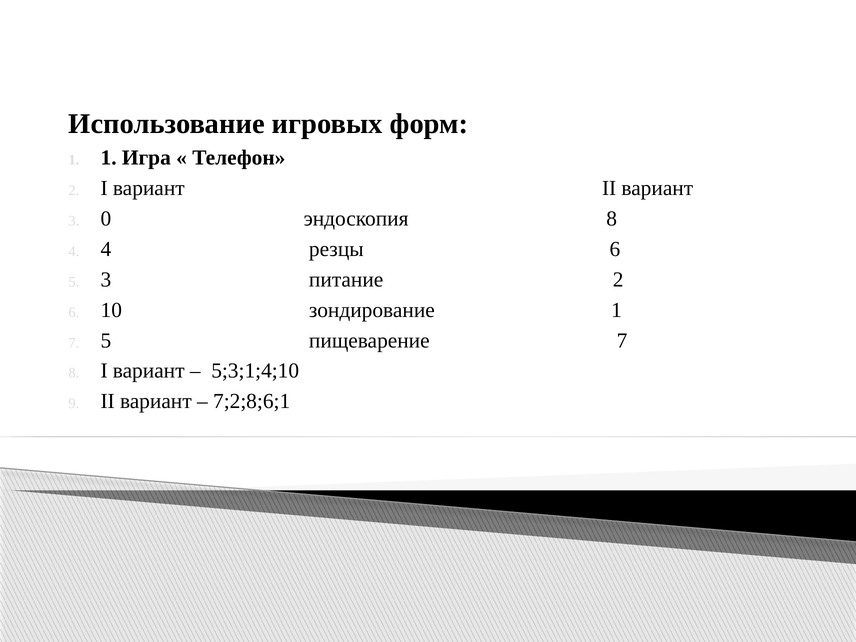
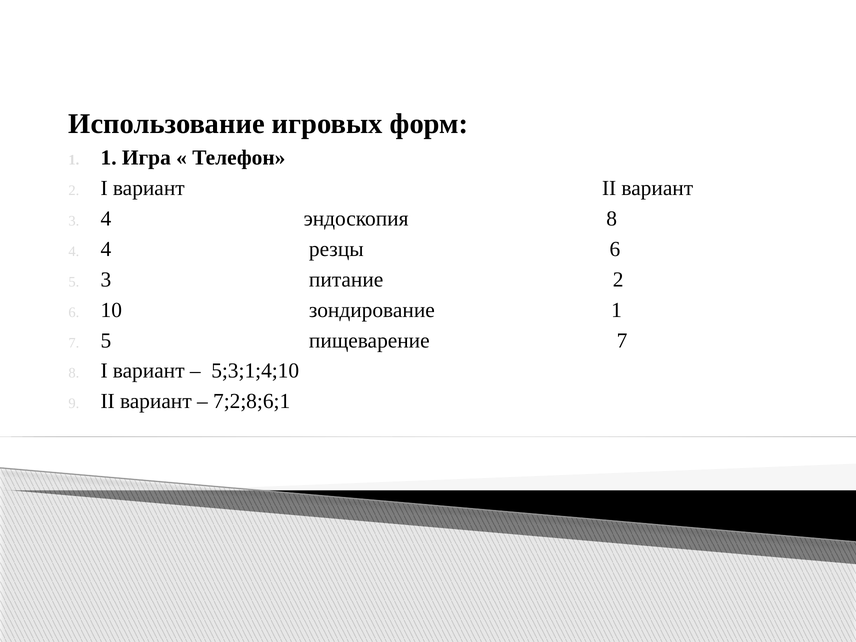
3 0: 0 -> 4 (106, 219)
